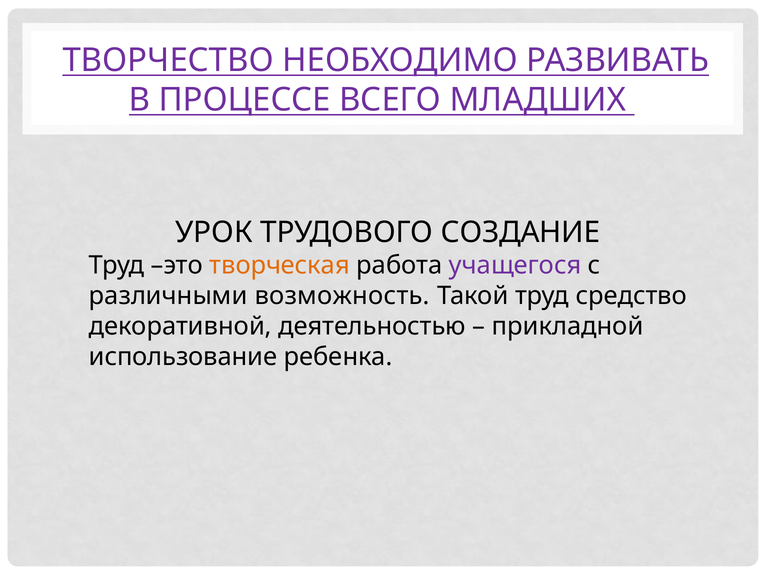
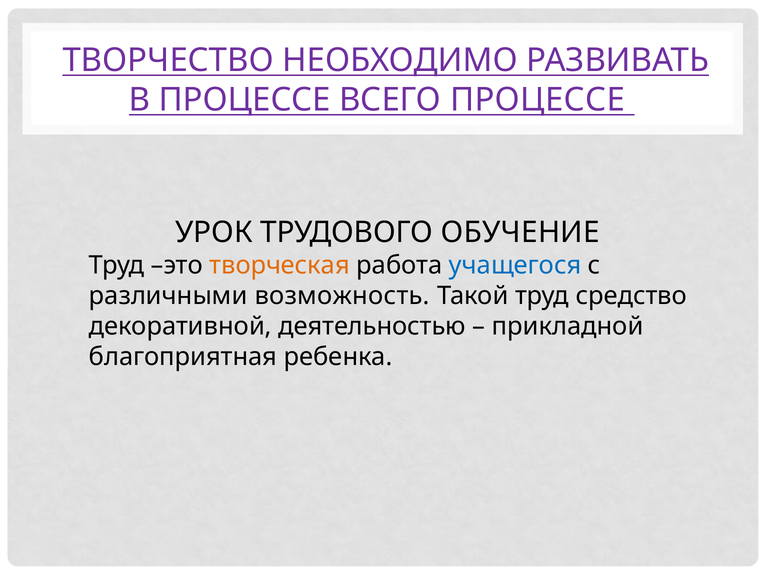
ВСЕГО МЛАДШИХ: МЛАДШИХ -> ПРОЦЕССЕ (538, 100)
СОЗДАНИЕ: СОЗДАНИЕ -> ОБУЧЕНИЕ (520, 233)
учащегося colour: purple -> blue (515, 265)
использование: использование -> благоприятная (183, 357)
